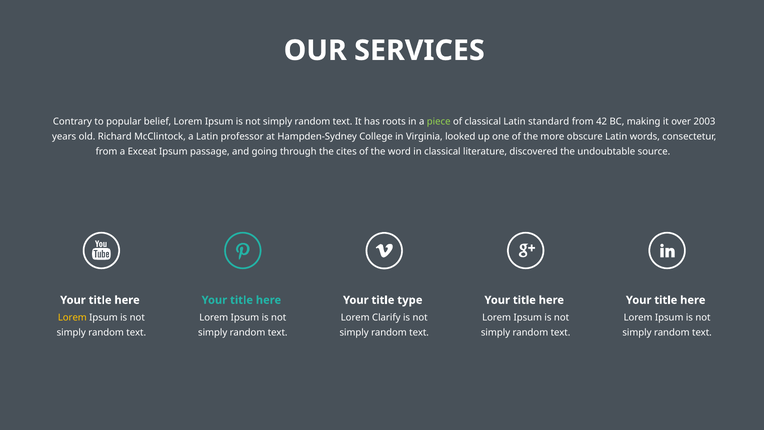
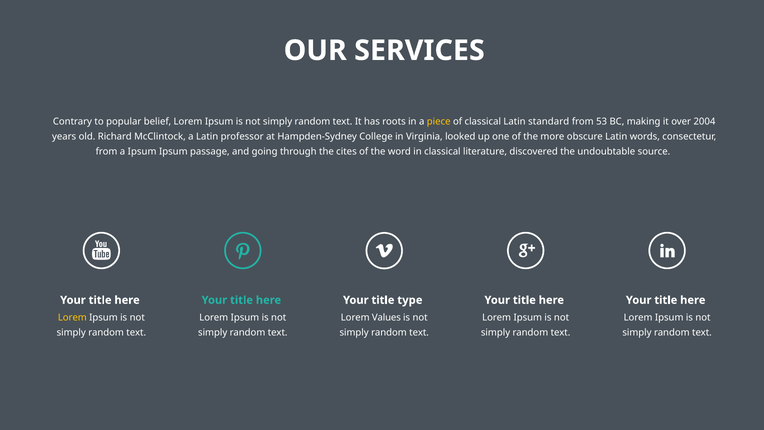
piece colour: light green -> yellow (439, 122)
42: 42 -> 53 (602, 122)
2003: 2003 -> 2004 (704, 122)
a Exceat: Exceat -> Ipsum (142, 151)
Clarify: Clarify -> Values (386, 318)
